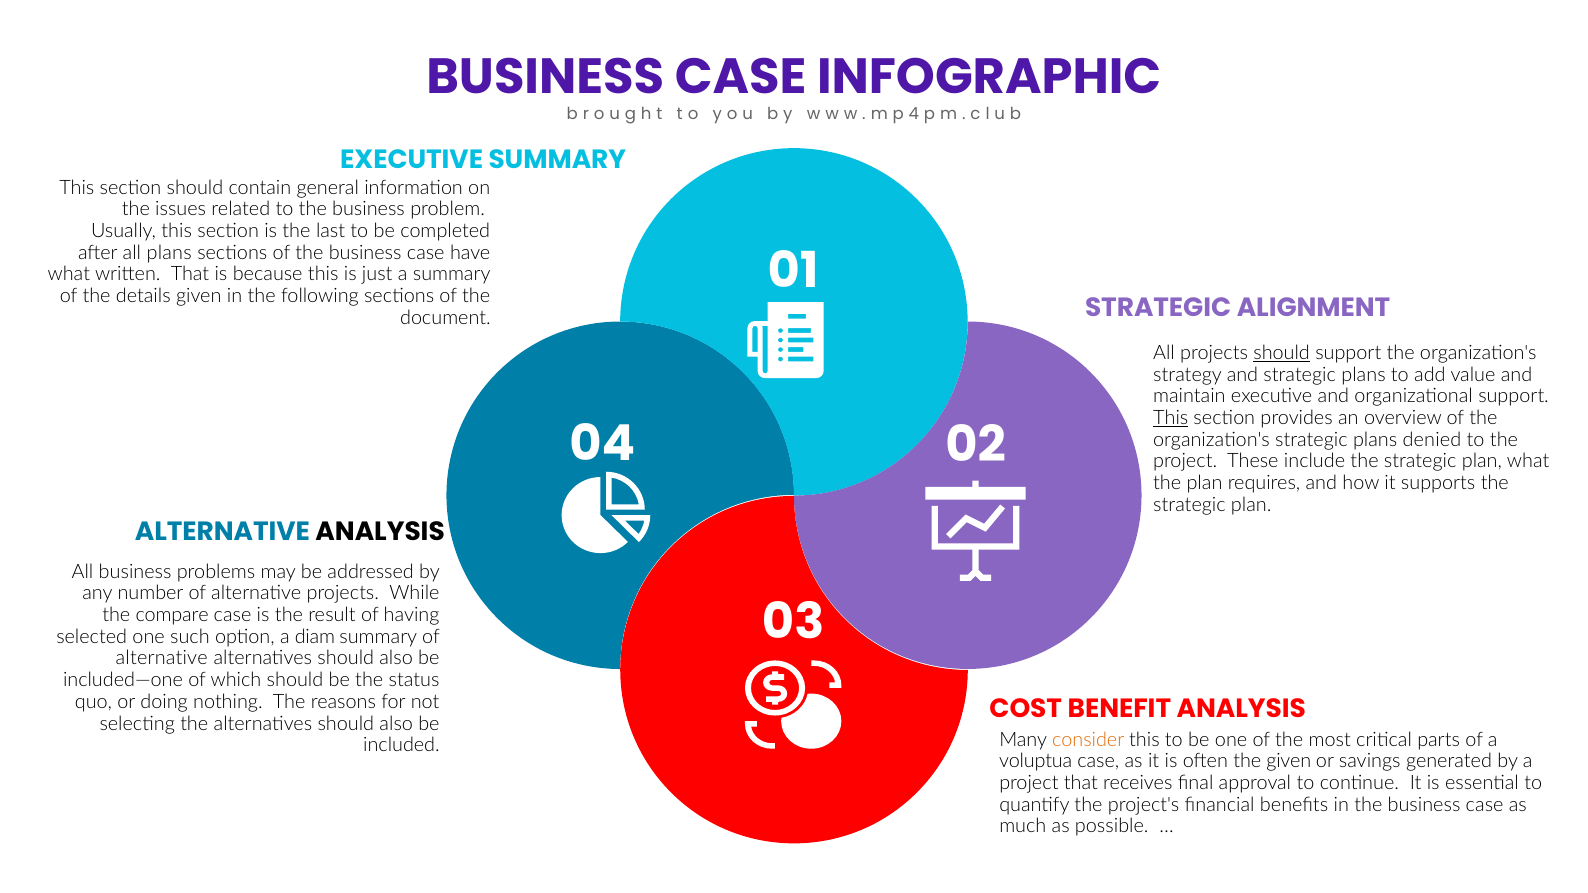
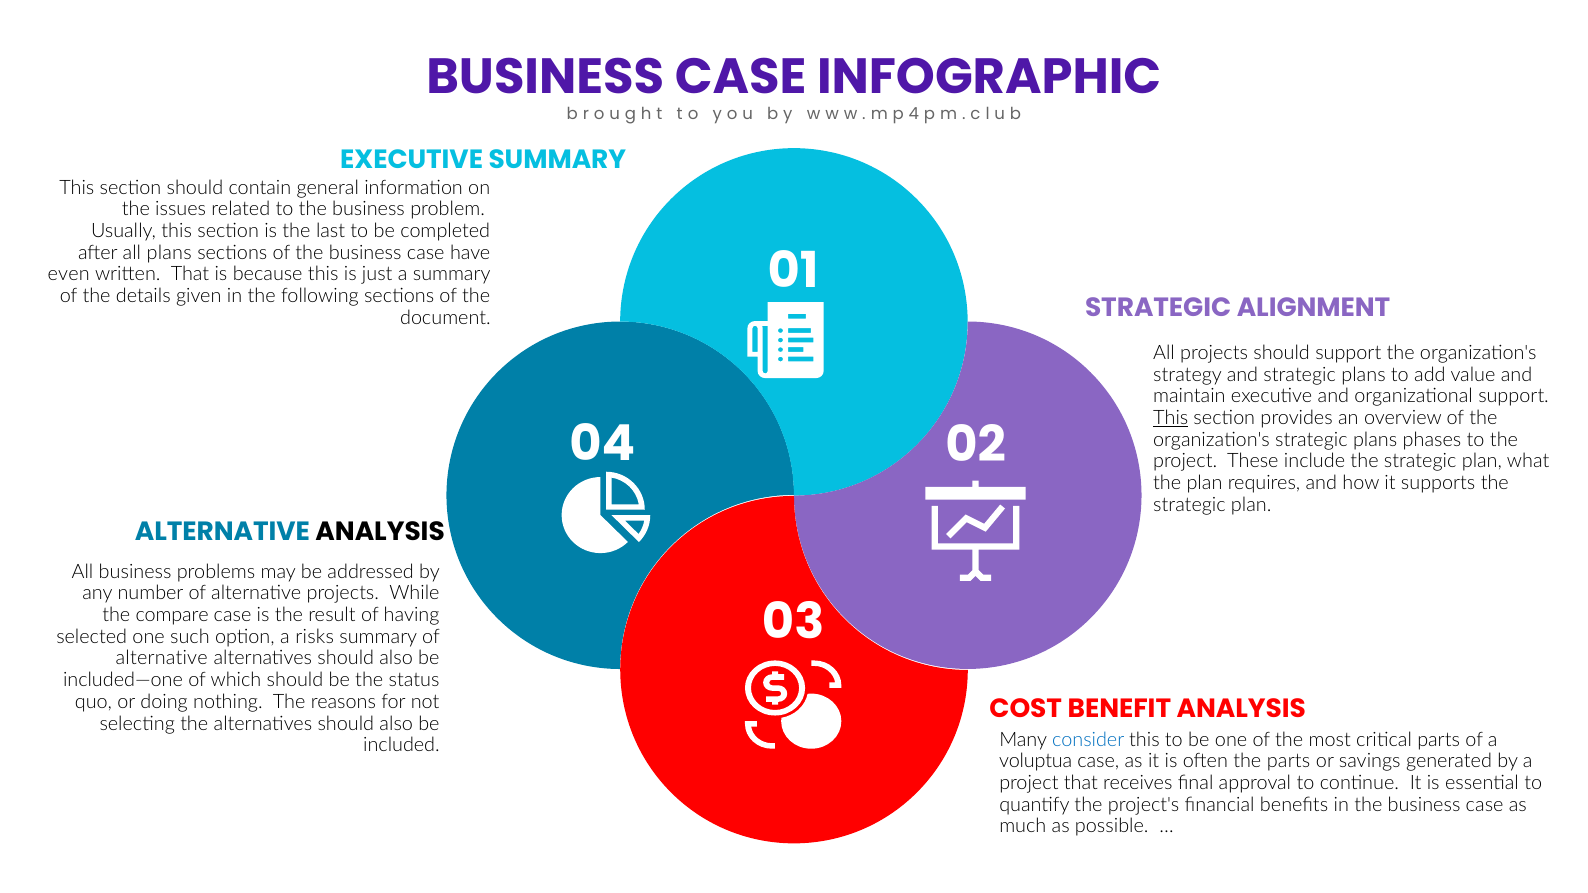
what: what -> even (69, 274)
should underline: present -> none (1282, 353)
denied: denied -> phases (1432, 440)
diam: diam -> risks (315, 637)
consider colour: orange -> blue (1088, 740)
the given: given -> parts (1289, 761)
